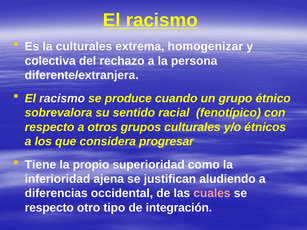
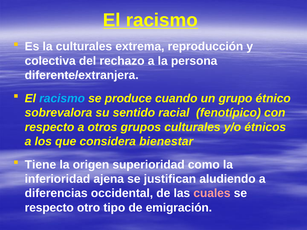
homogenizar: homogenizar -> reproducción (205, 47)
racismo colour: white -> light blue (62, 99)
progresar: progresar -> bienestar (166, 142)
propio: propio -> origen (91, 165)
integración: integración -> emigración (179, 208)
